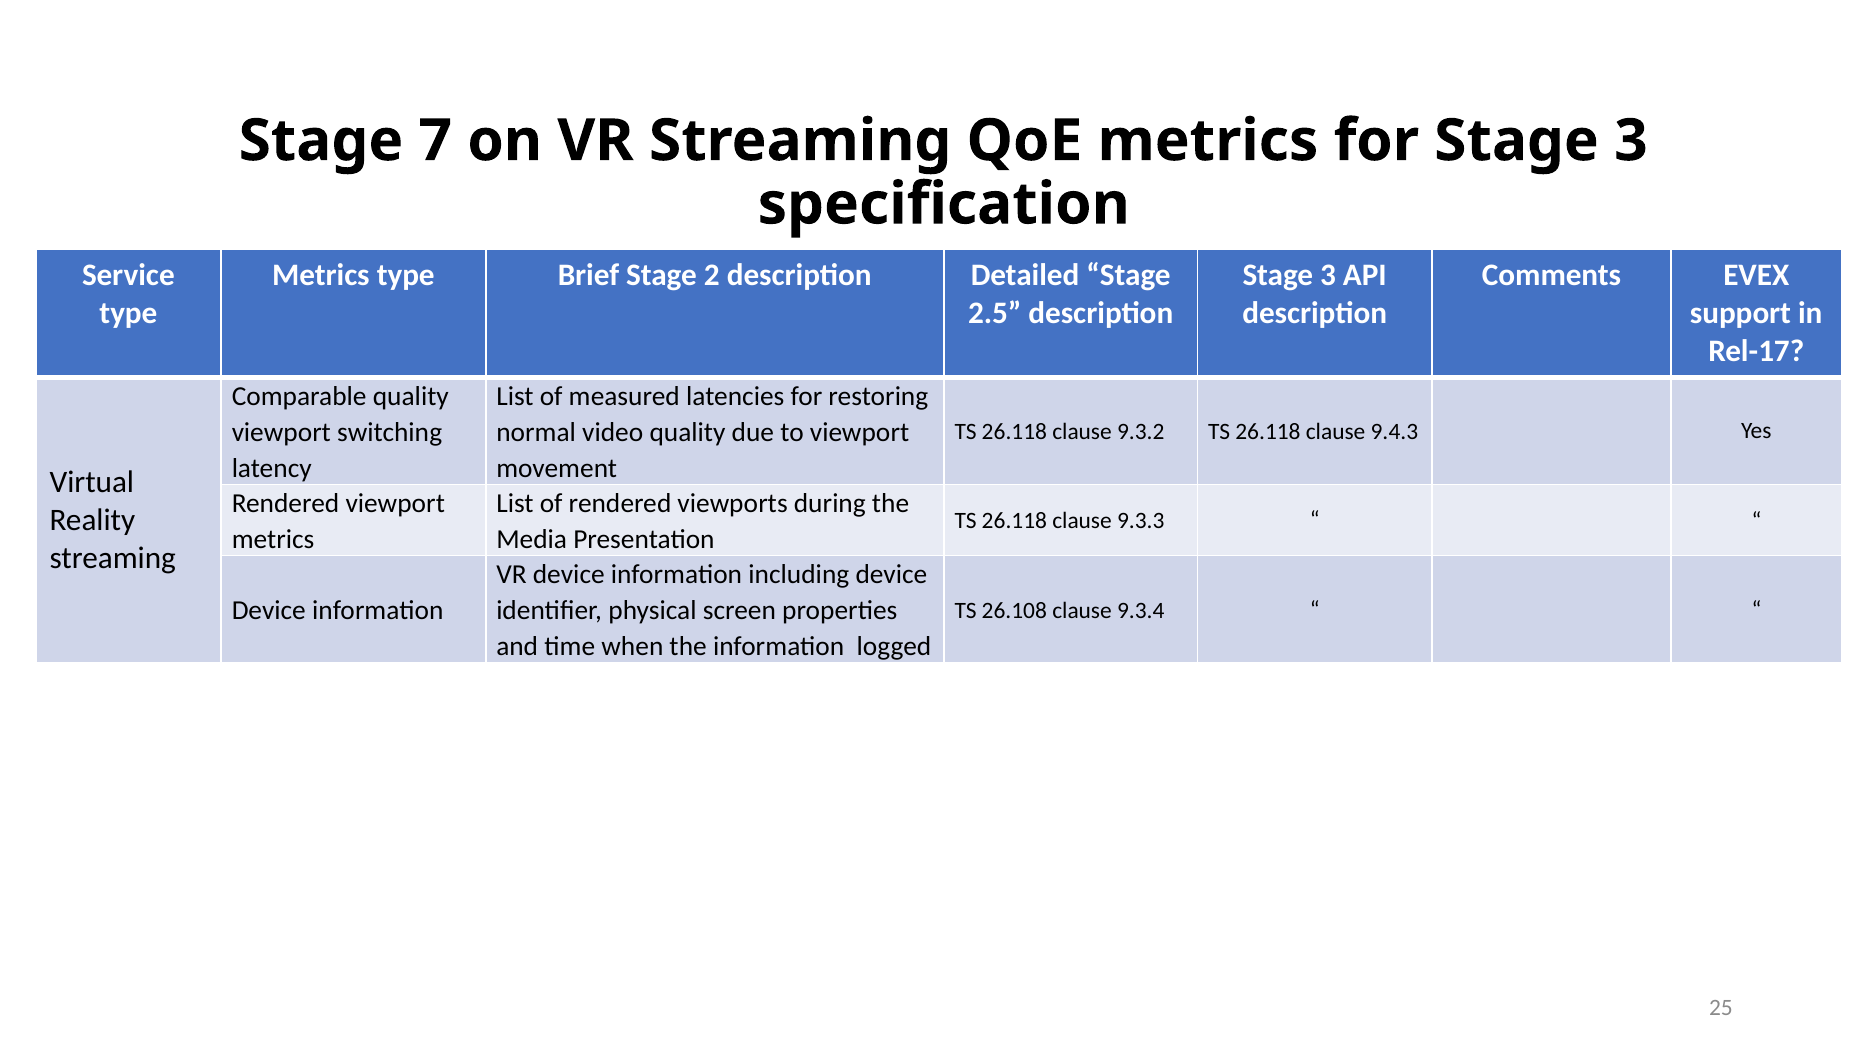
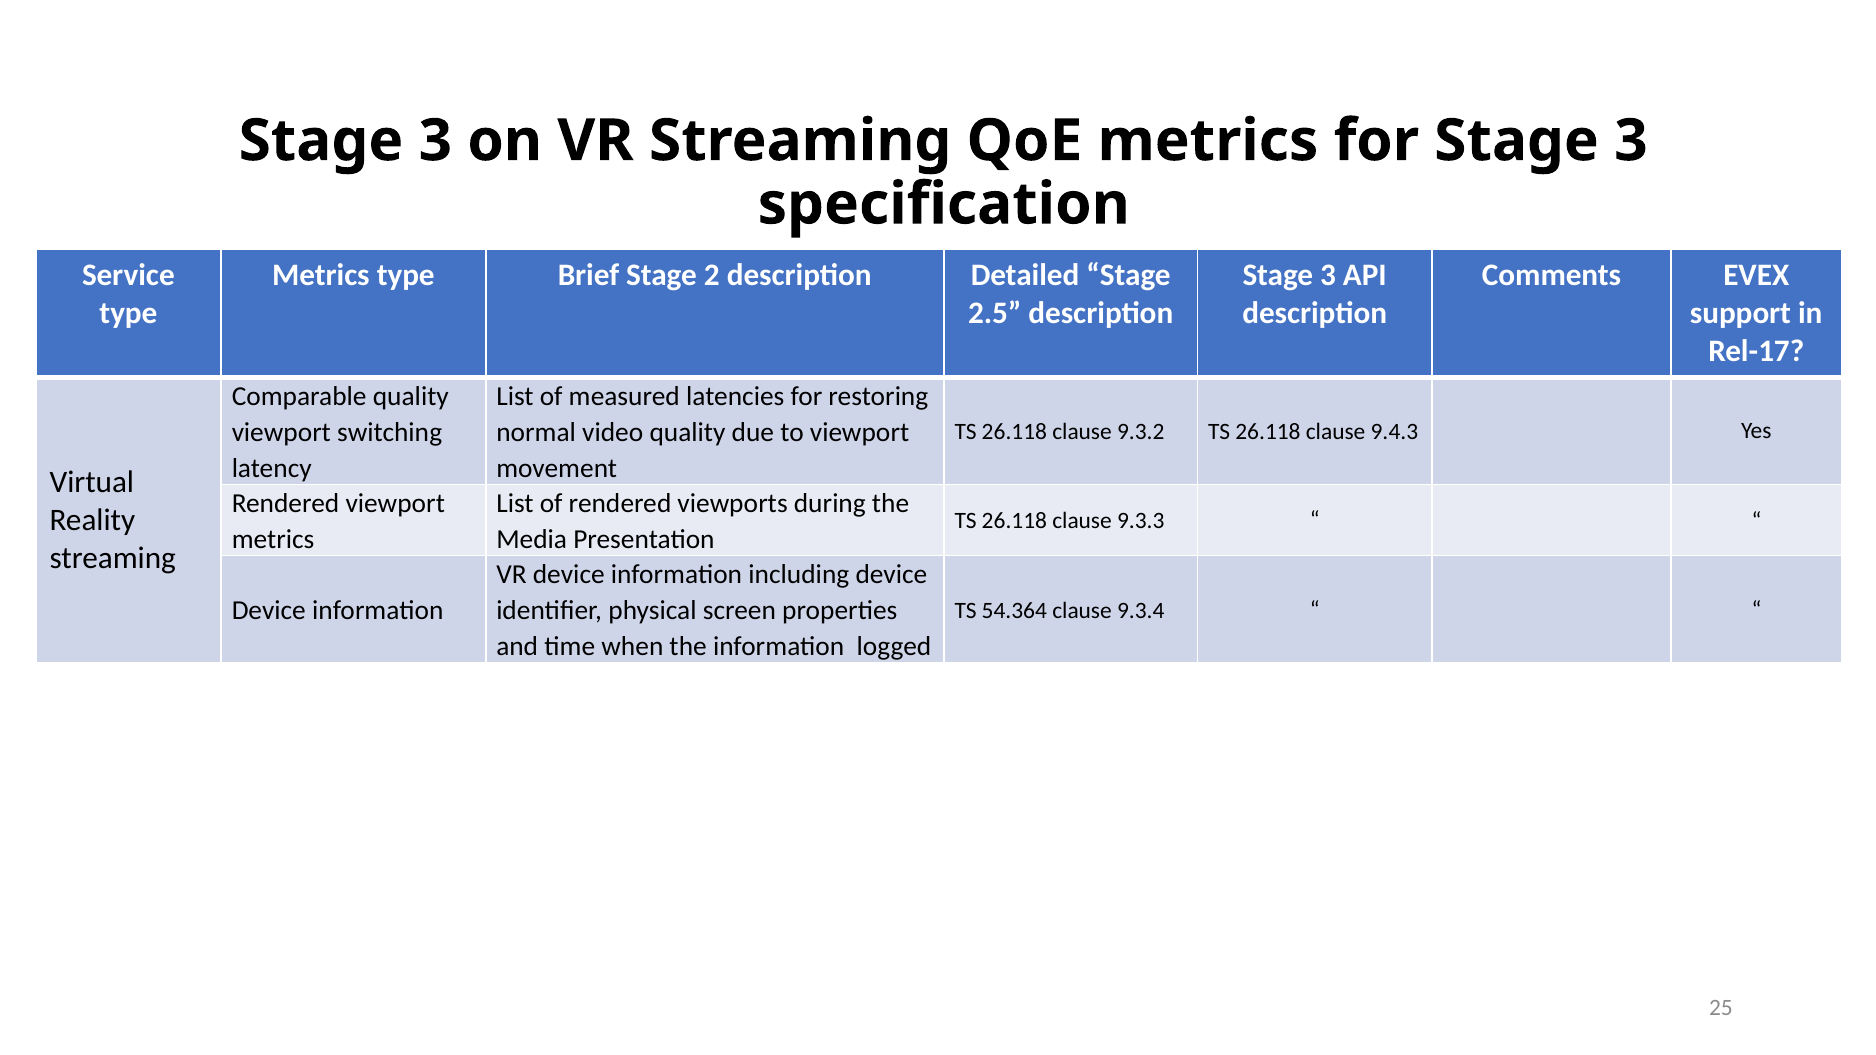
7: 7 -> 3 (435, 141)
26.108: 26.108 -> 54.364 (1014, 610)
